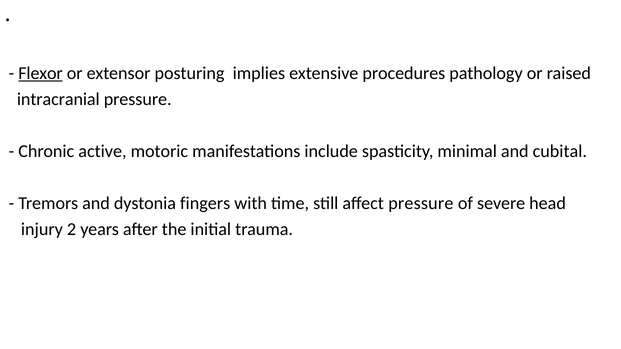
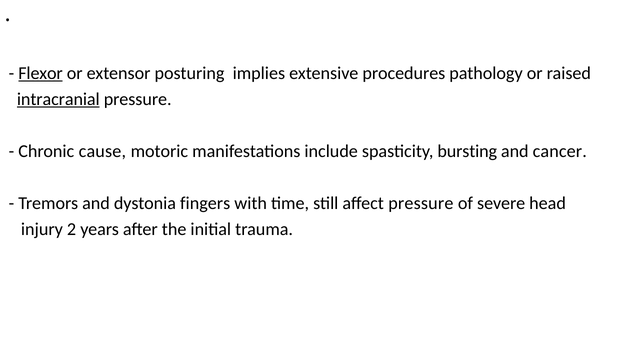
intracranial underline: none -> present (58, 100)
active: active -> cause (102, 152)
minimal: minimal -> bursting (467, 152)
cubital: cubital -> cancer (560, 152)
